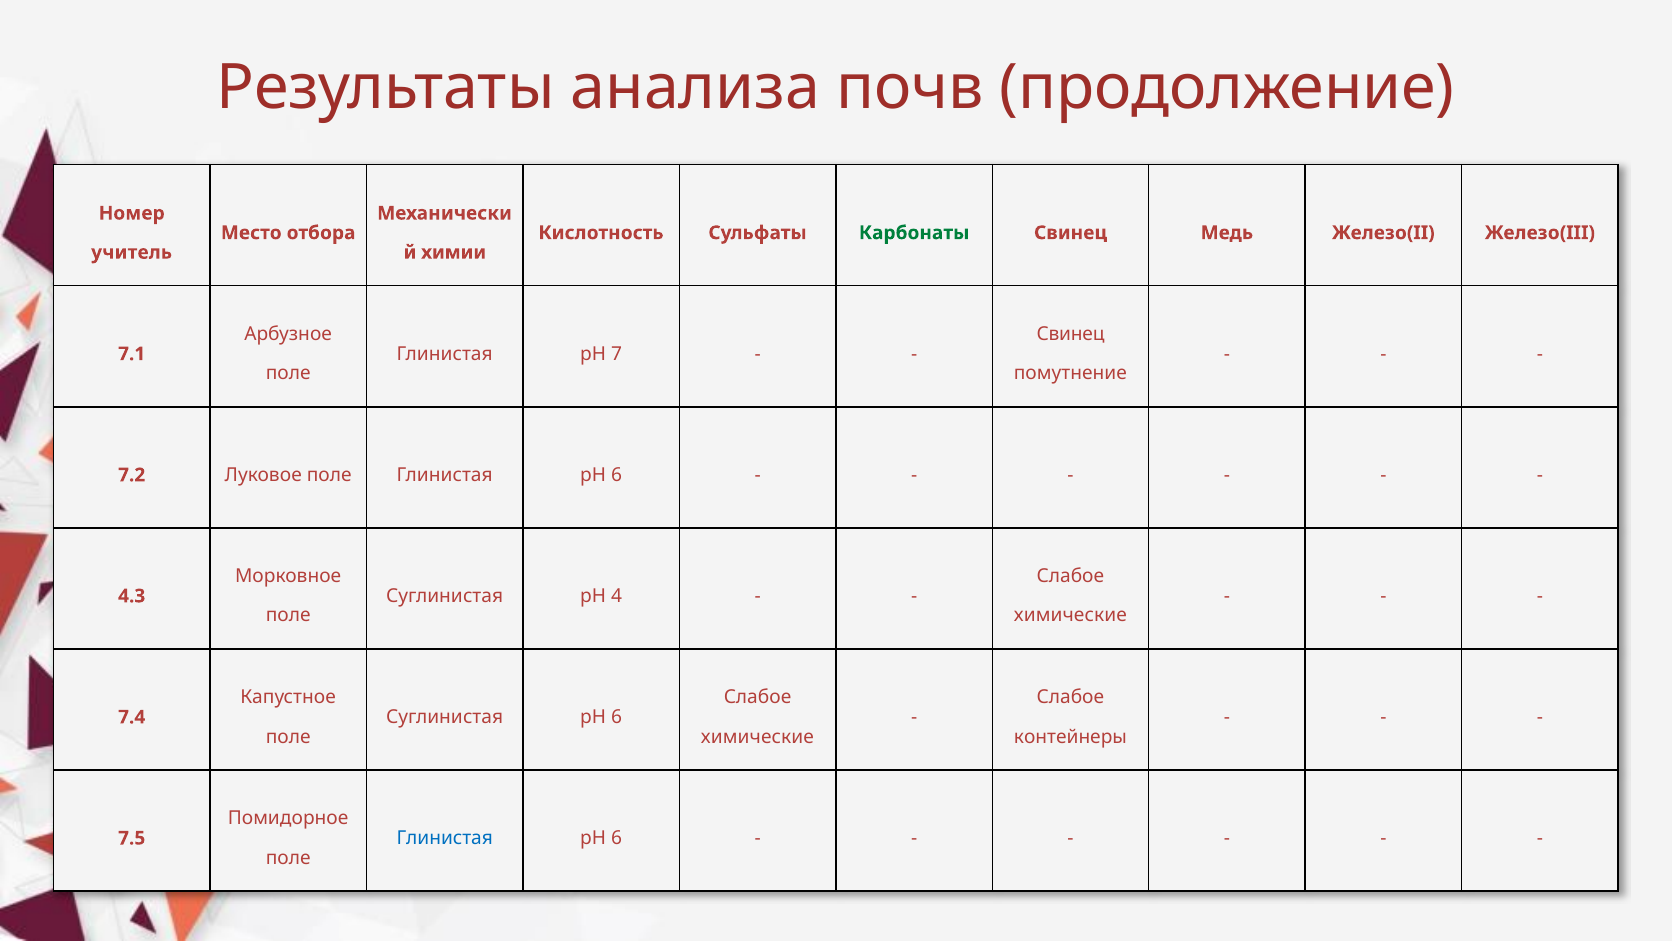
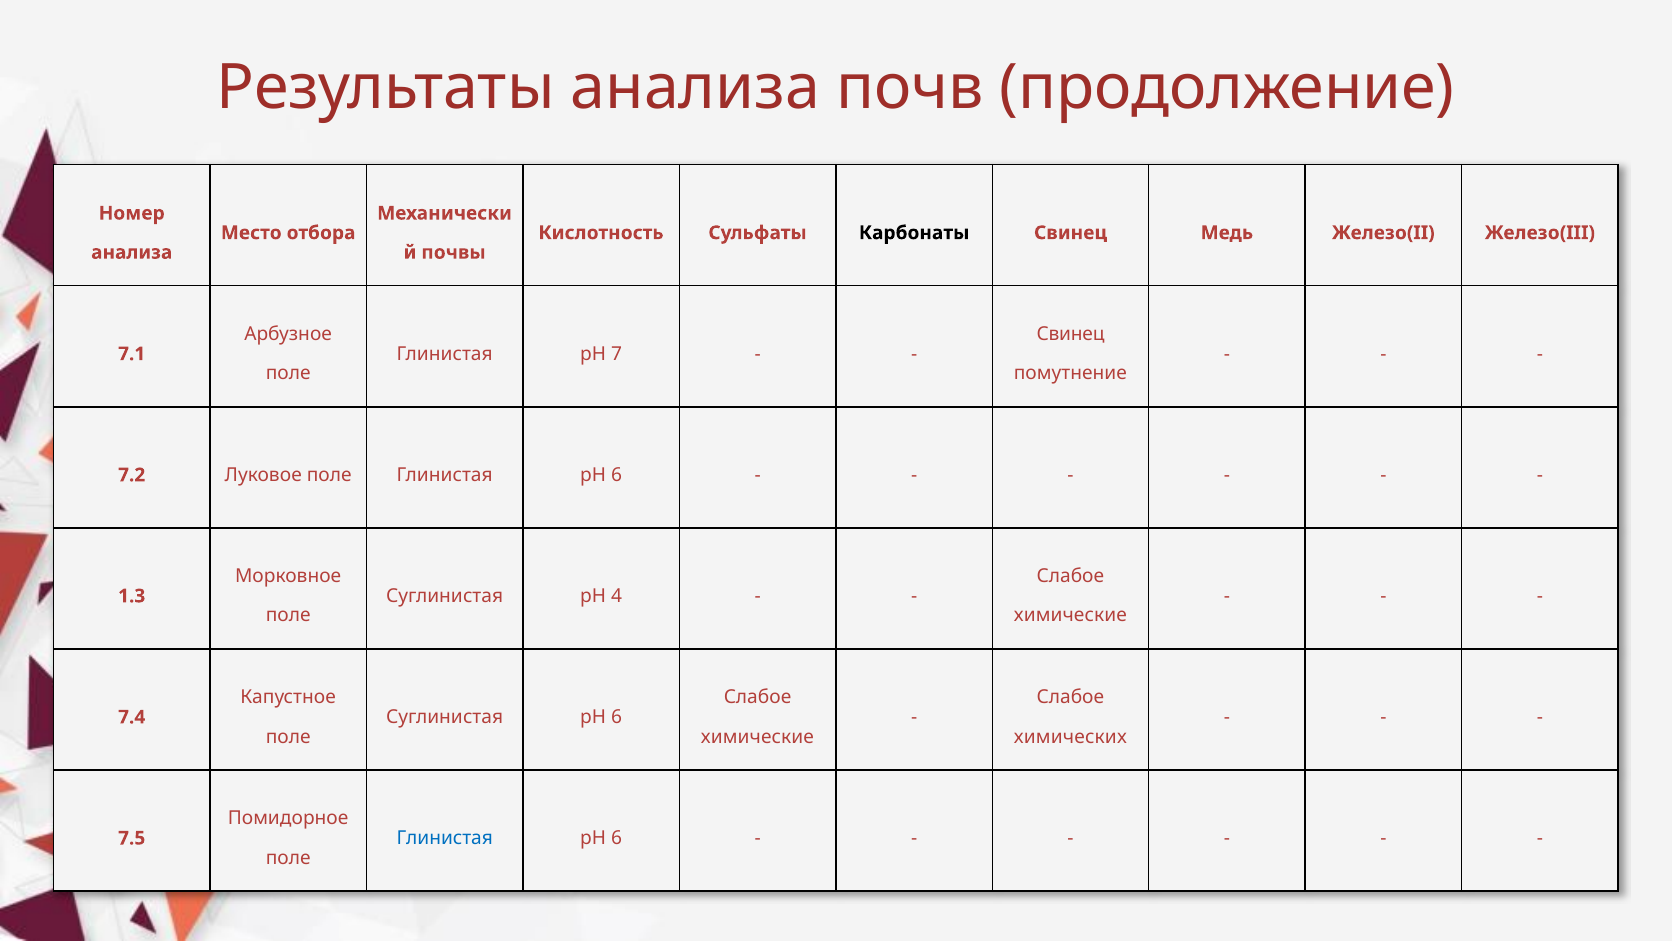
Карбонаты colour: green -> black (914, 233)
учитель: учитель -> анализа (132, 252)
химии: химии -> почвы (454, 252)
4.3: 4.3 -> 1.3 (132, 596)
контейнеры: контейнеры -> химических (1070, 736)
